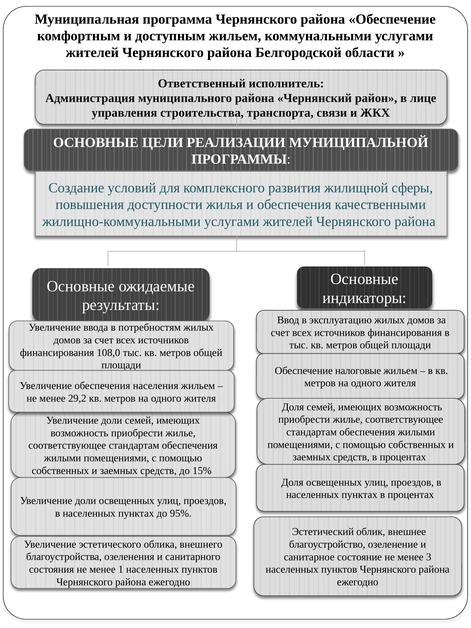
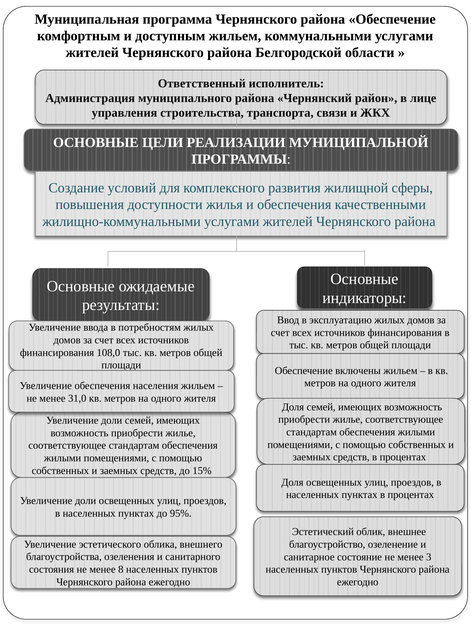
налоговые: налоговые -> включены (358, 371)
29,2: 29,2 -> 31,0 (77, 398)
1: 1 -> 8 (121, 569)
